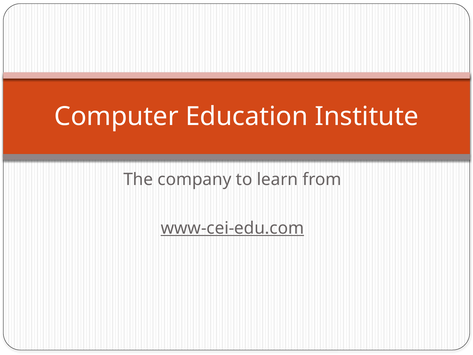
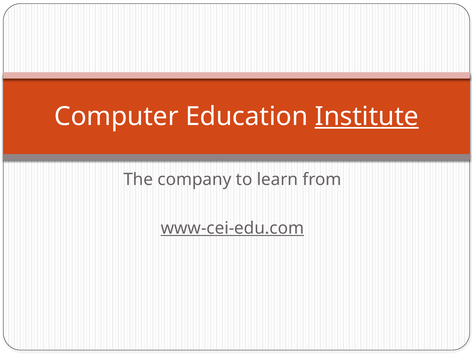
Institute underline: none -> present (367, 117)
